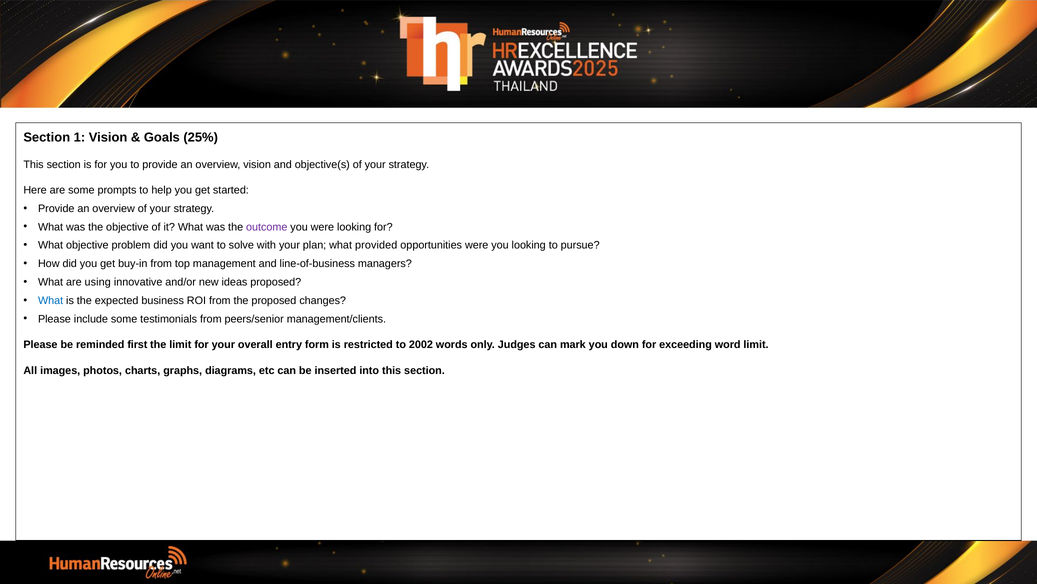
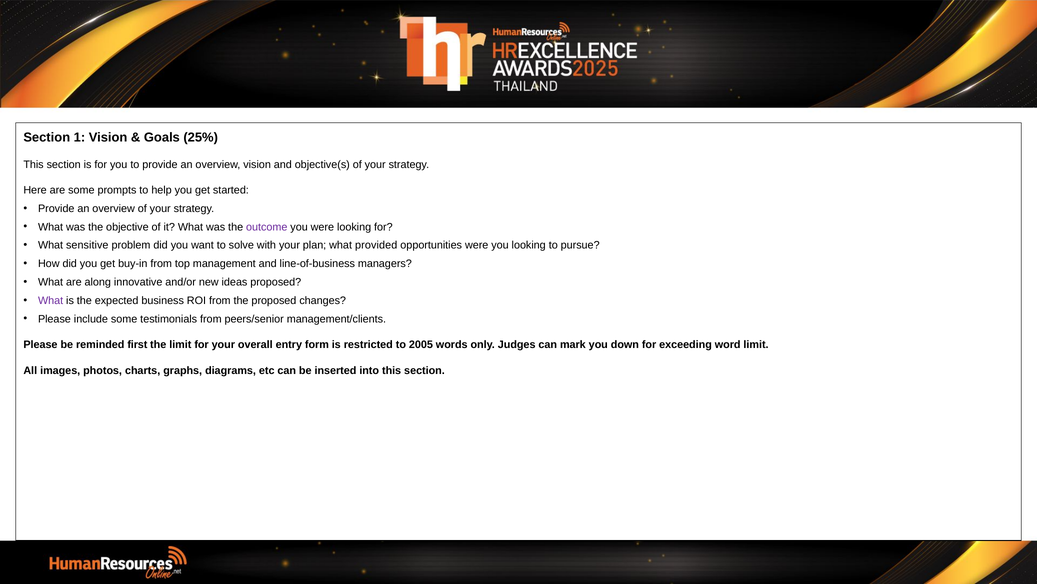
What objective: objective -> sensitive (87, 245)
using: using -> along (98, 282)
What colour: blue -> purple (51, 300)
2002: 2002 -> 2005 (421, 344)
